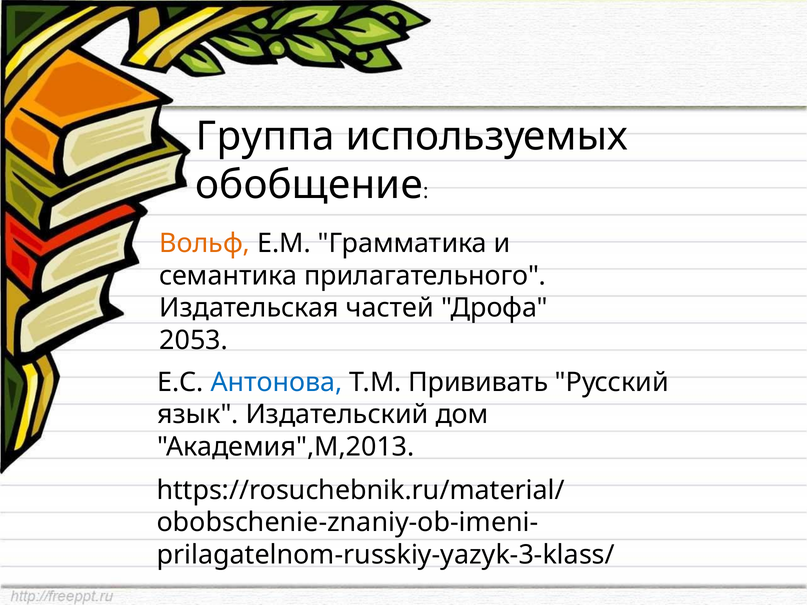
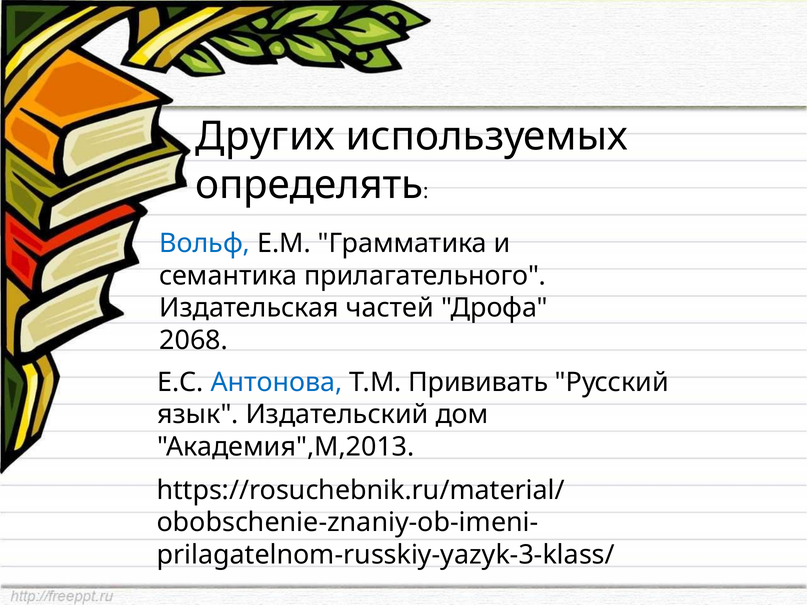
Группа: Группа -> Других (265, 137)
обобщение: обобщение -> определять (309, 185)
Вольф colour: orange -> blue (205, 244)
2053: 2053 -> 2068 (194, 340)
